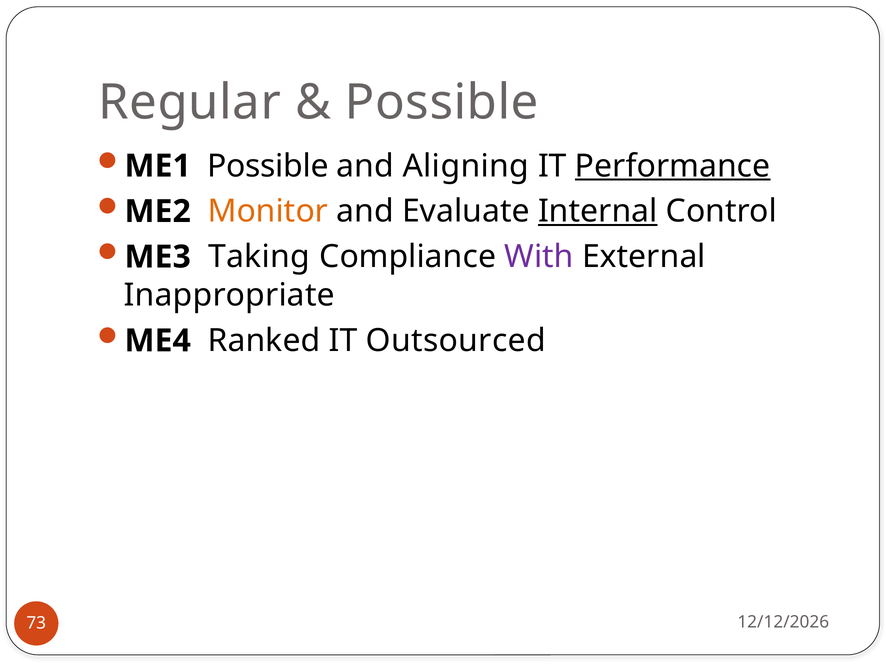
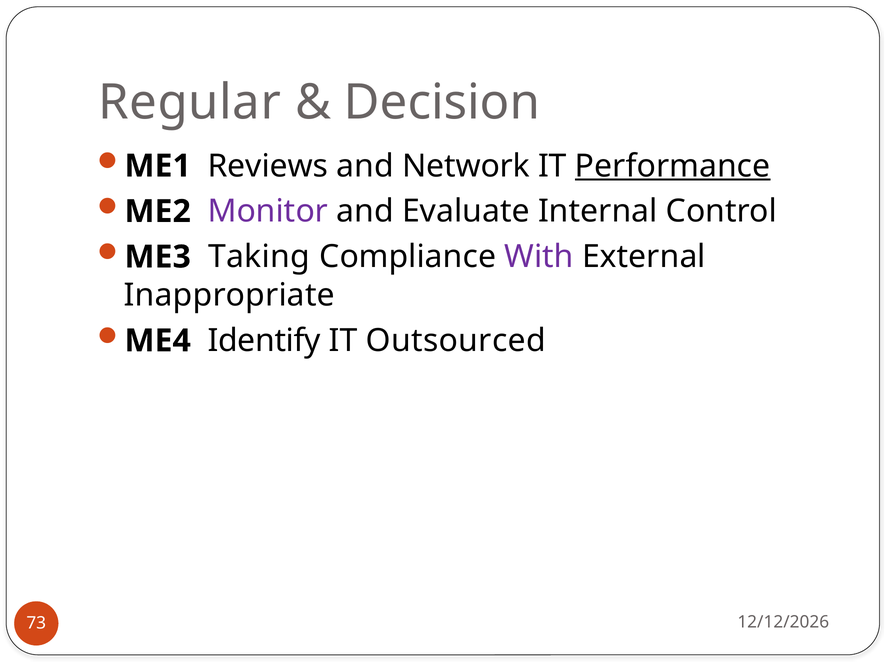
Possible: Possible -> Decision (442, 102)
ME1 Possible: Possible -> Reviews (268, 166)
Aligning: Aligning -> Network (466, 166)
Monitor colour: orange -> purple (268, 212)
Internal underline: present -> none (598, 212)
Ranked: Ranked -> Identify (264, 341)
